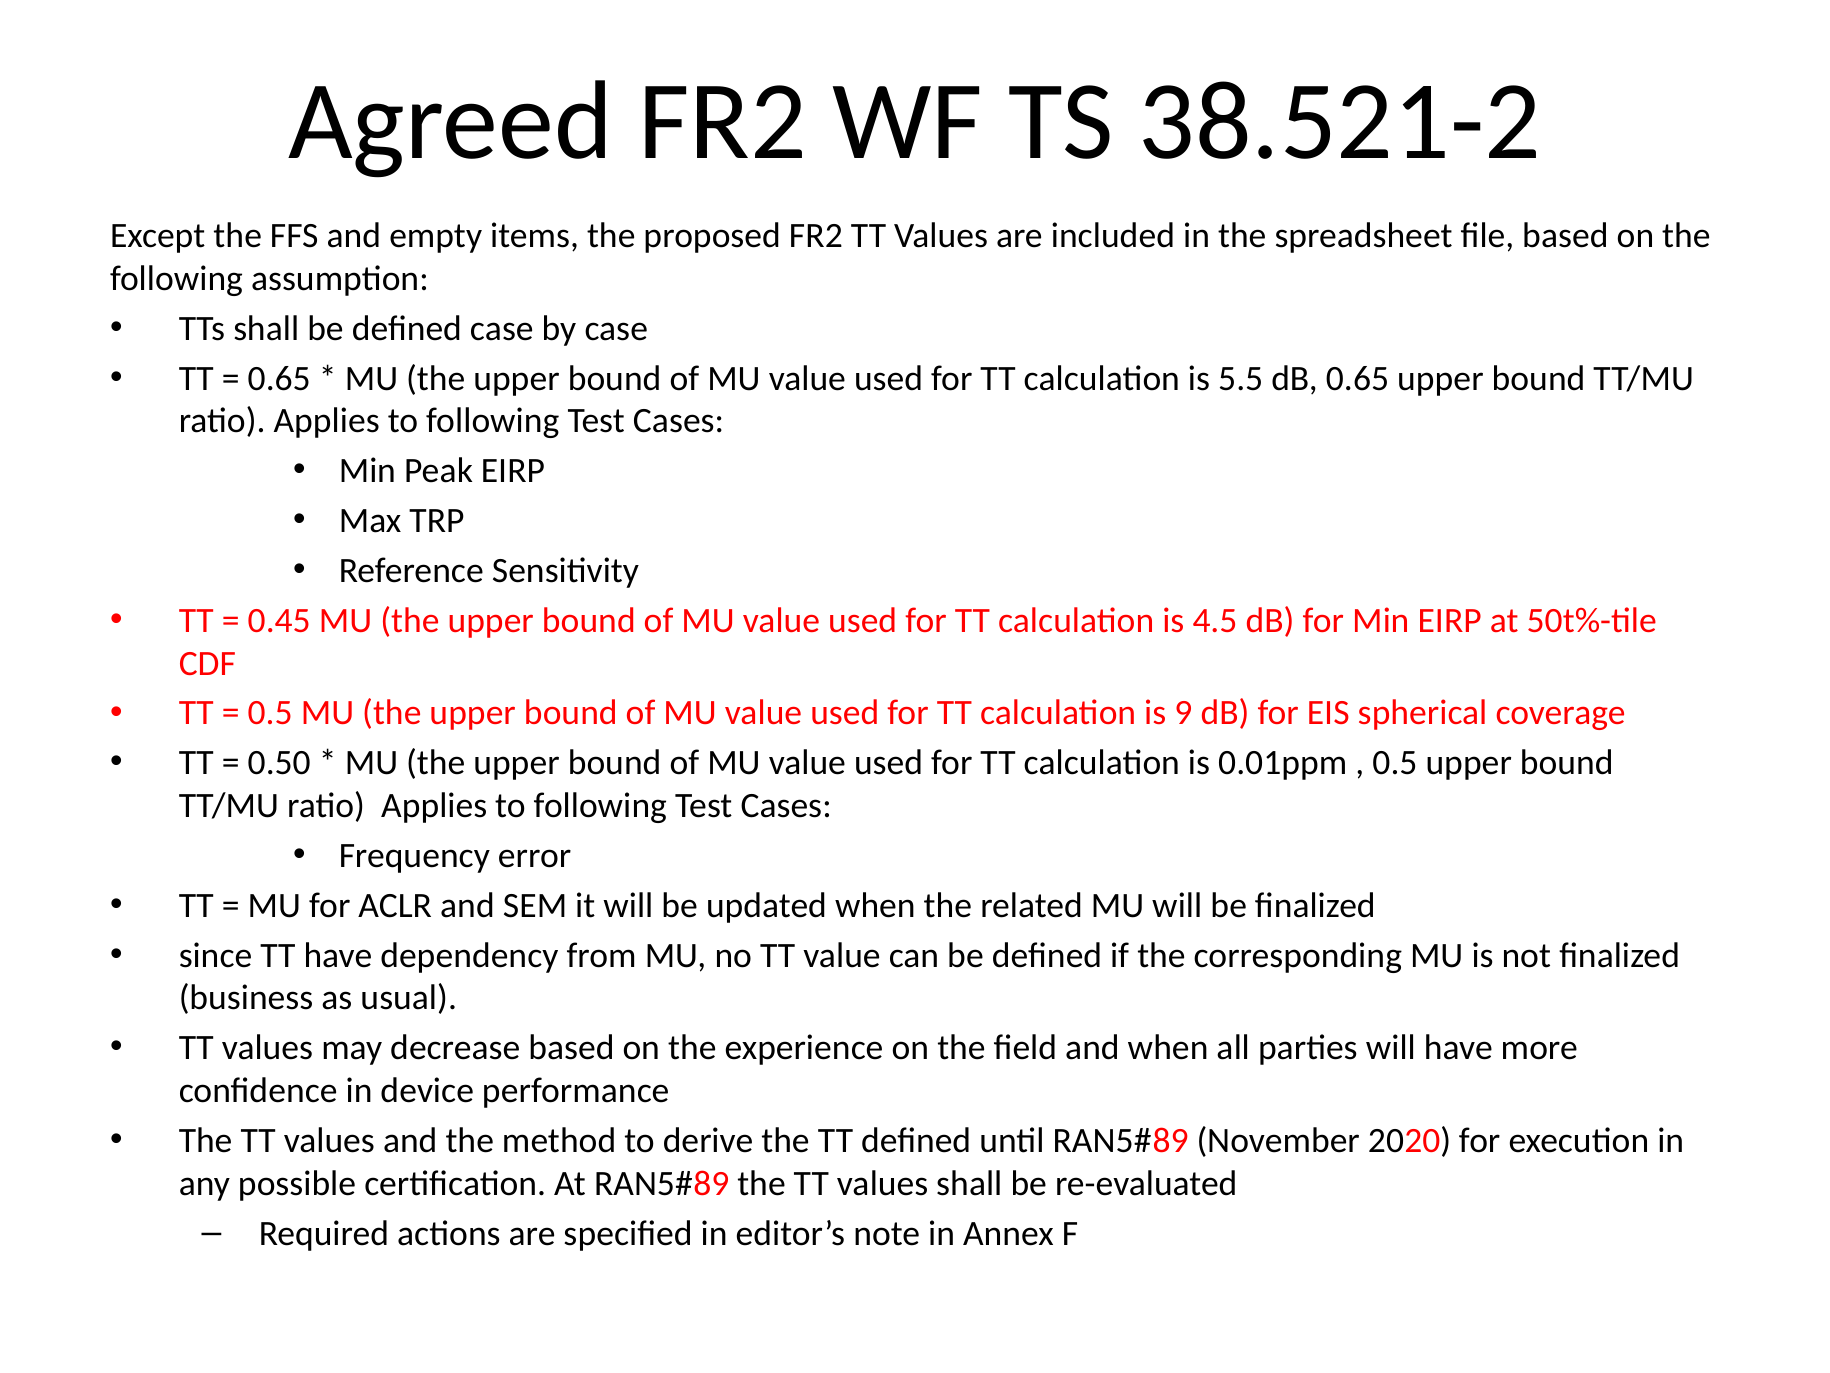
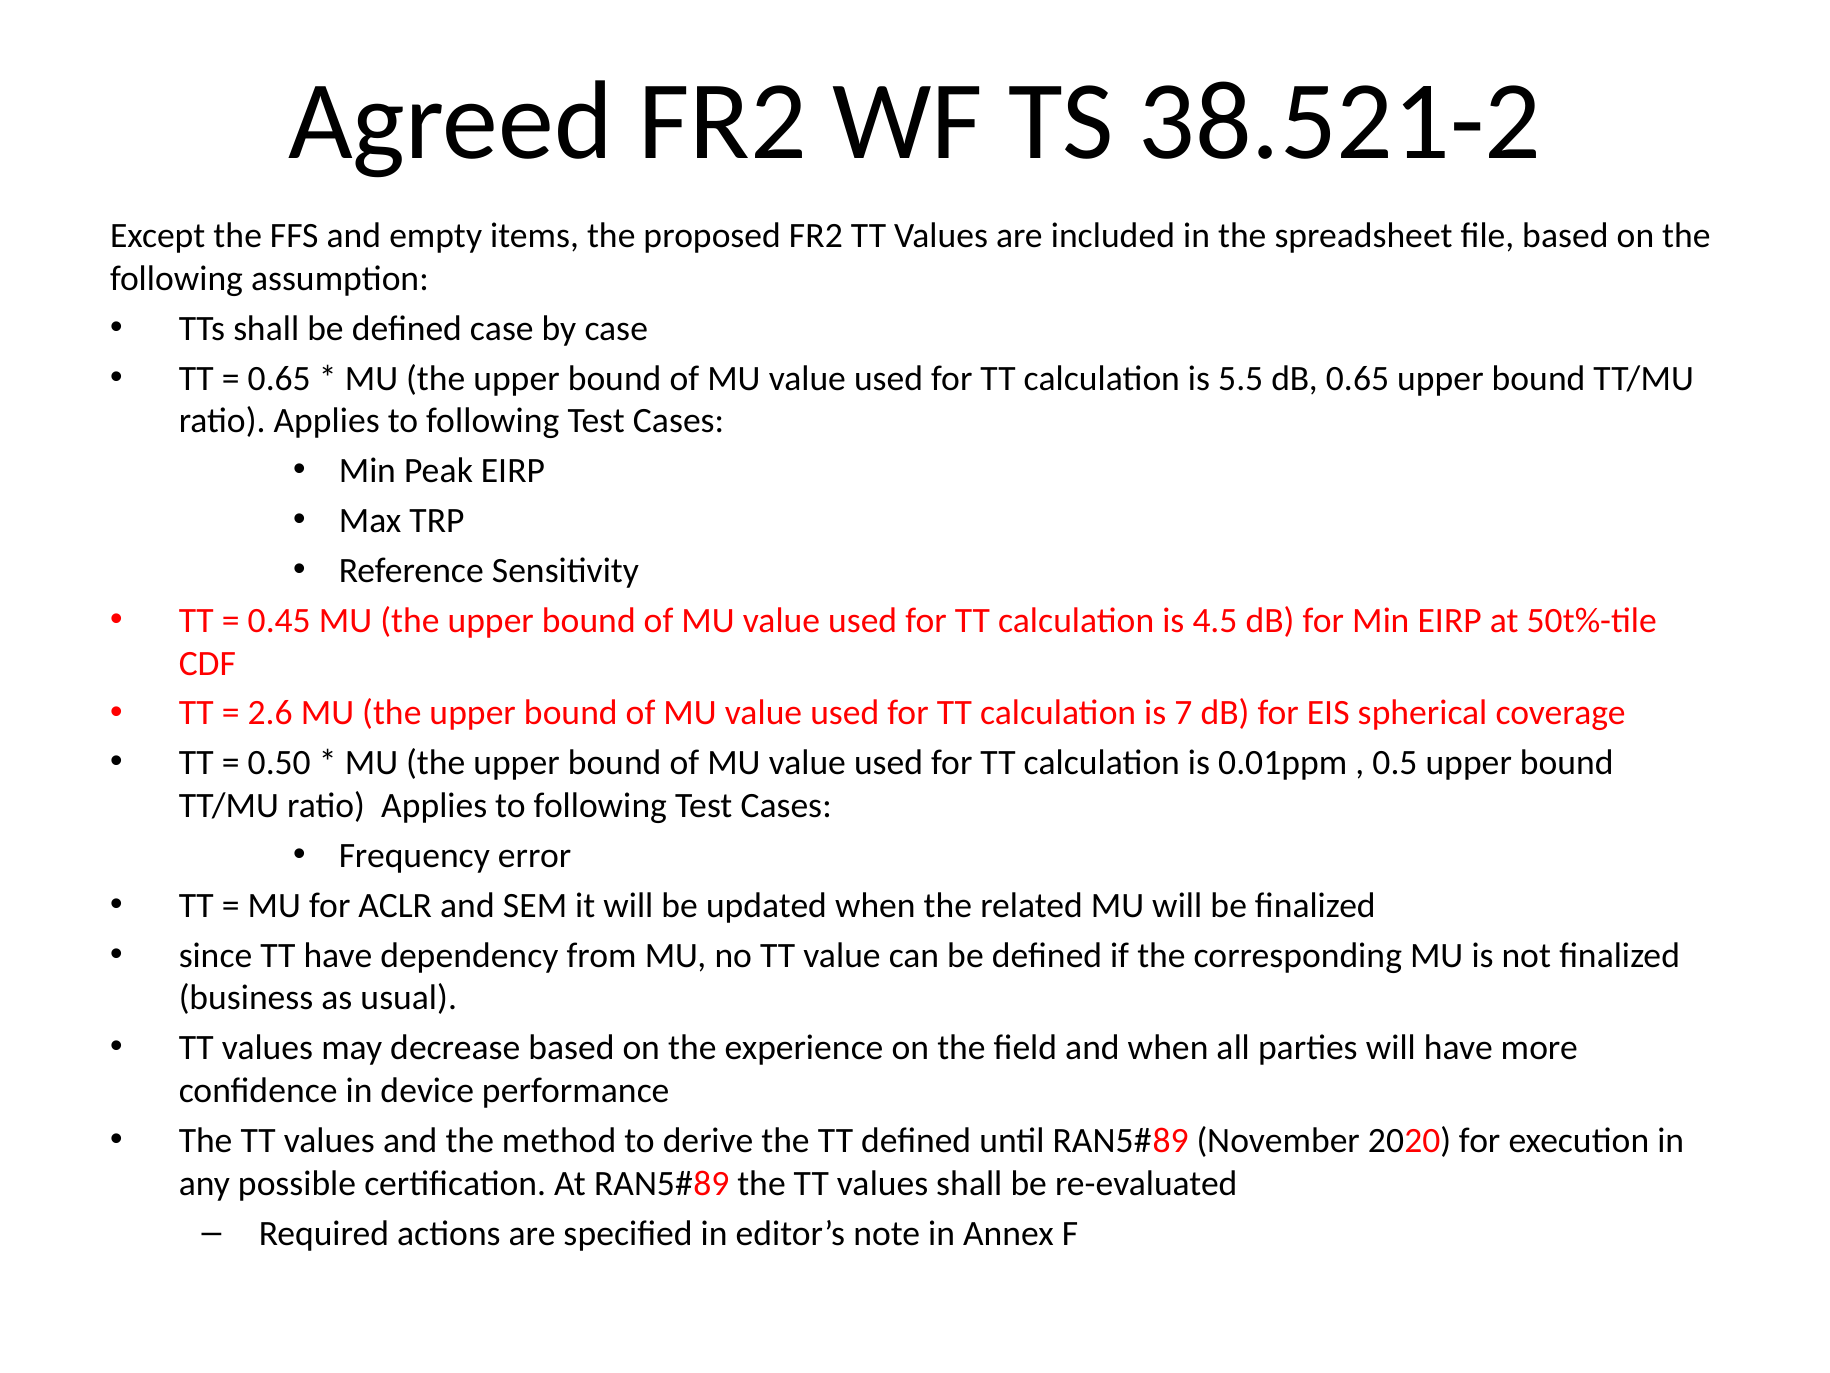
0.5: 0.5 -> 2.6 (270, 713)
9: 9 -> 7 (1183, 713)
